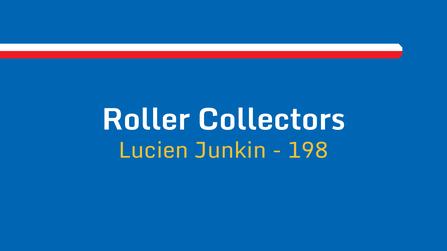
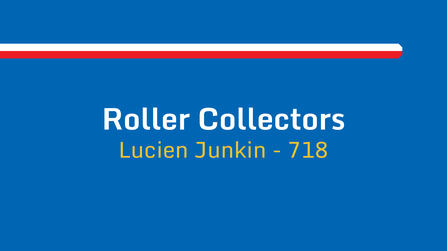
198: 198 -> 718 (308, 151)
